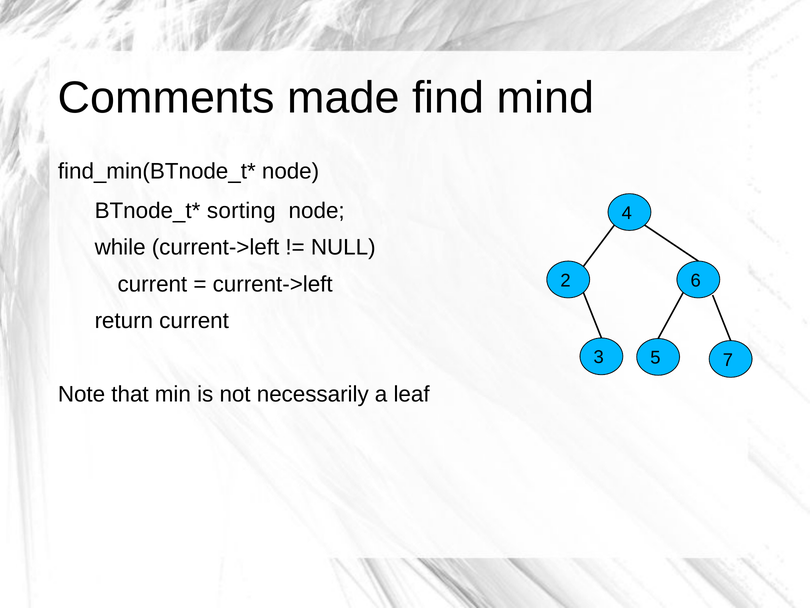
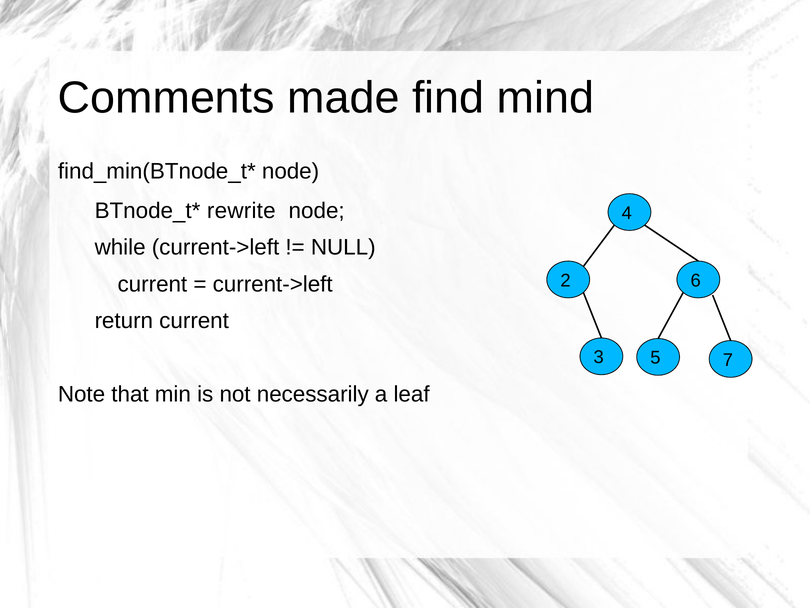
sorting: sorting -> rewrite (241, 211)
